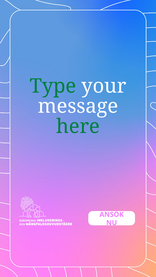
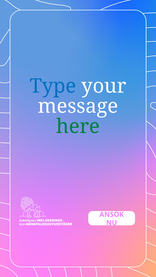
Type colour: green -> blue (53, 86)
